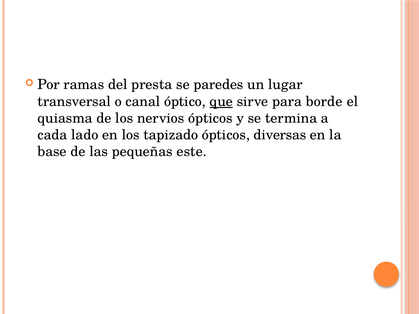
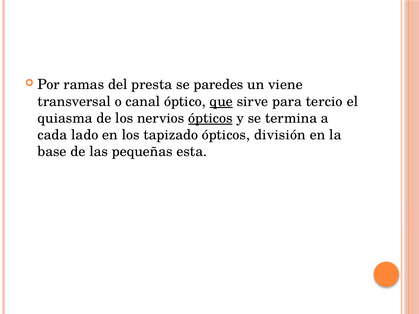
lugar: lugar -> viene (285, 85)
borde: borde -> tercio (324, 102)
ópticos underline: none -> present (210, 118)
diversas: diversas -> división (280, 135)
este: este -> esta (192, 152)
